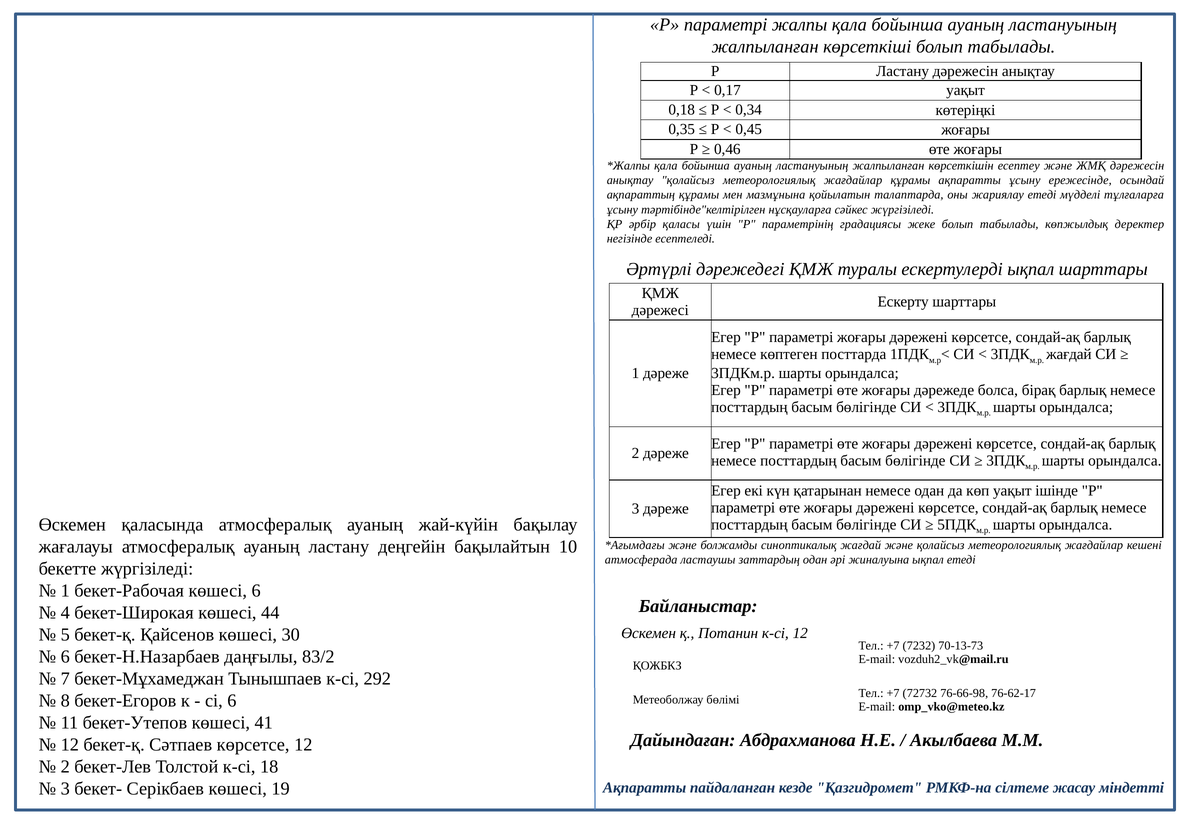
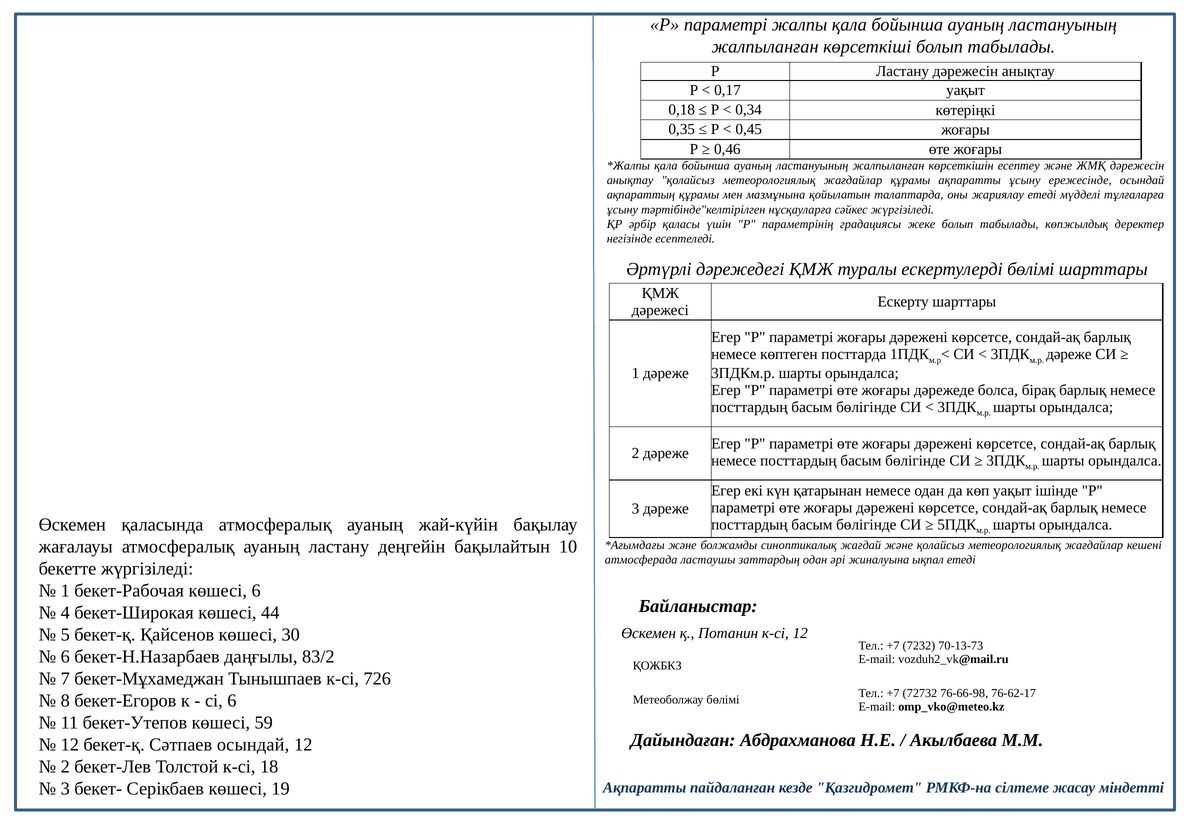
ескертулерді ықпал: ықпал -> бөлімі (1031, 269)
жағдай: жағдай -> дәреже (1069, 354)
292: 292 -> 726 (377, 678)
41: 41 -> 59 (264, 722)
Сәтпаев көрсетсе: көрсетсе -> осындай (253, 744)
